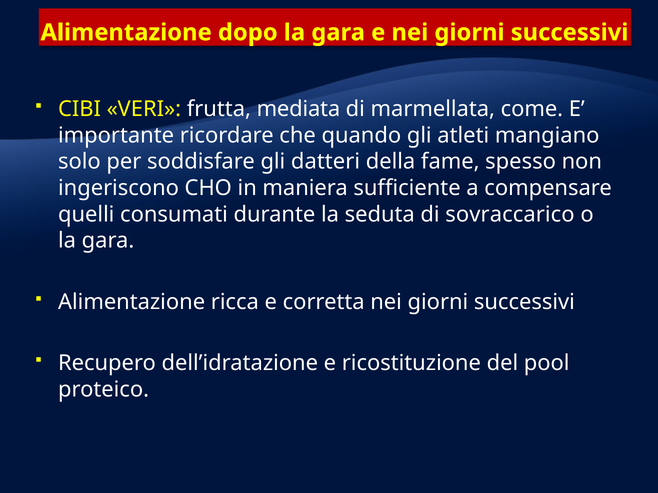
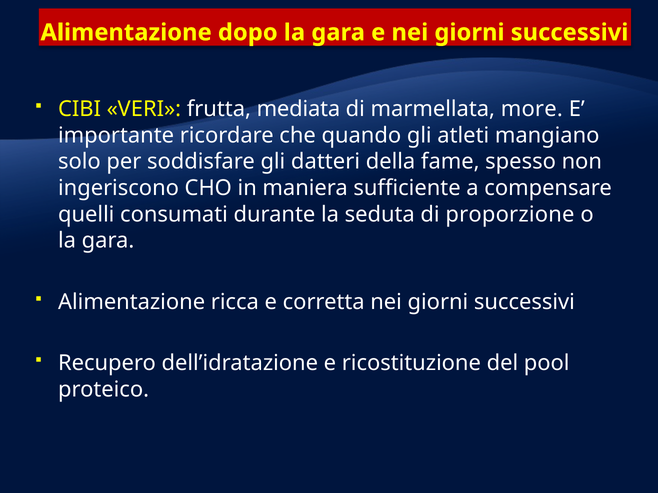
come: come -> more (532, 109)
sovraccarico: sovraccarico -> proporzione (510, 215)
